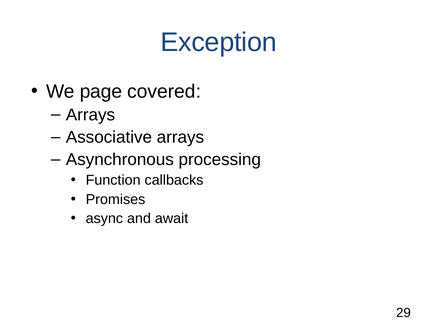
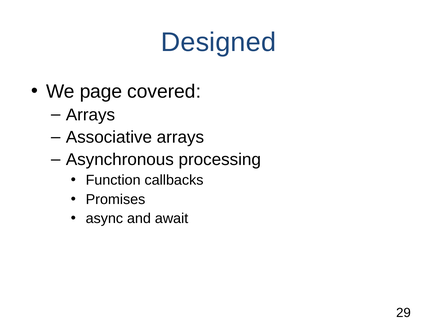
Exception: Exception -> Designed (218, 42)
